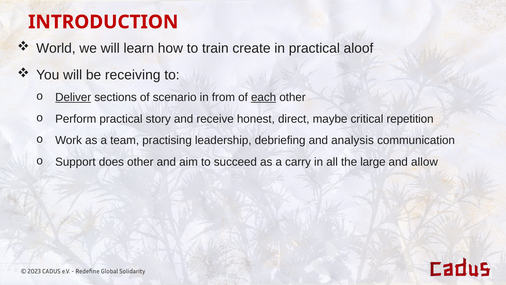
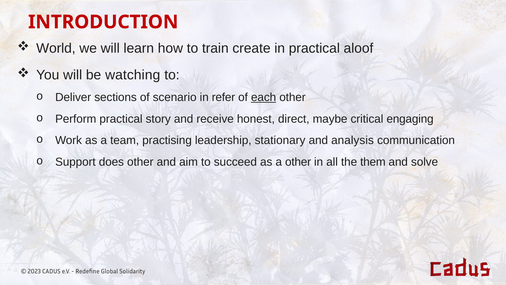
receiving: receiving -> watching (133, 75)
Deliver underline: present -> none (73, 97)
from: from -> refer (224, 97)
repetition: repetition -> engaging (410, 119)
debriefing: debriefing -> stationary (280, 140)
a carry: carry -> other (298, 162)
large: large -> them (373, 162)
allow: allow -> solve (425, 162)
